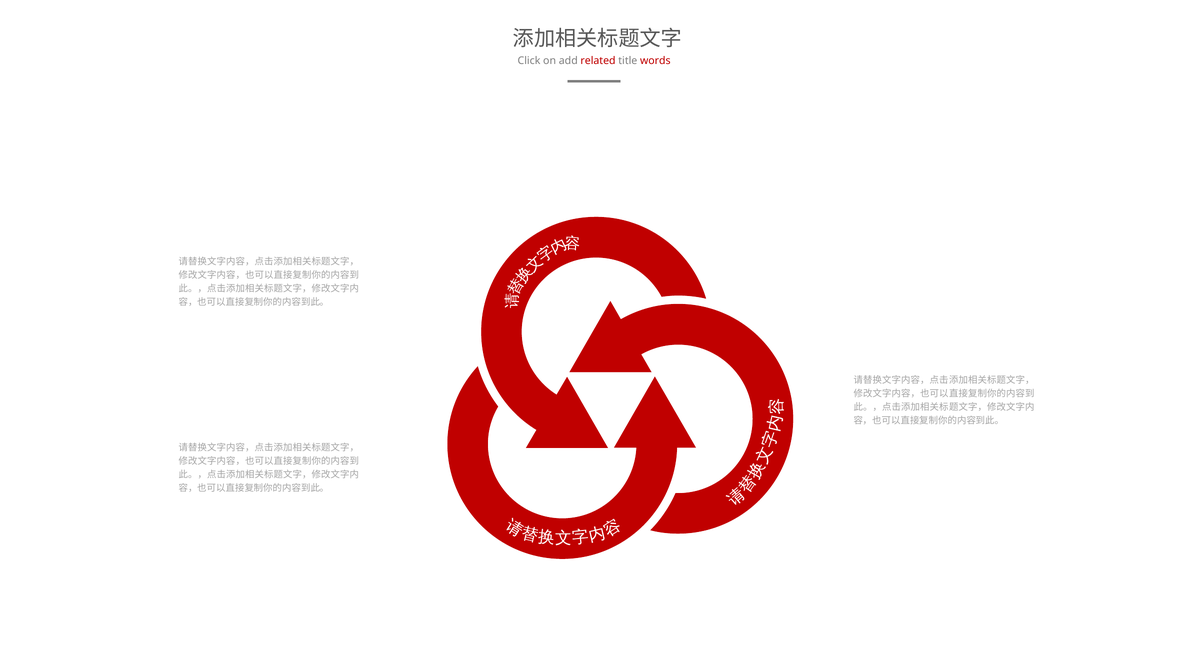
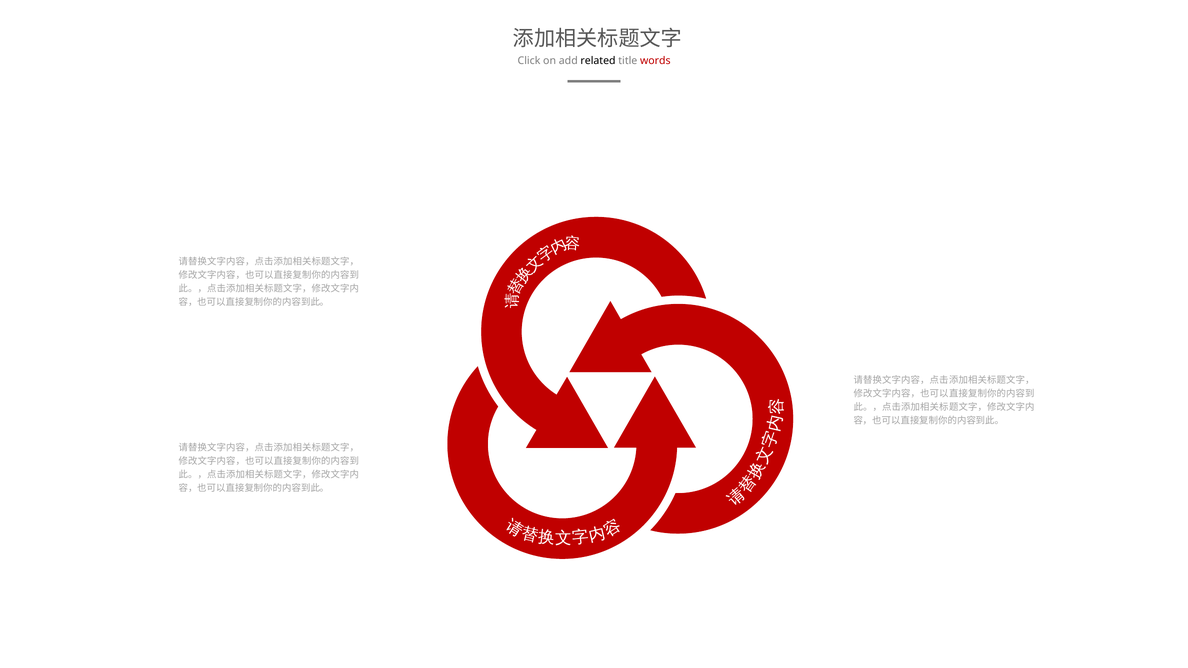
related colour: red -> black (598, 61)
